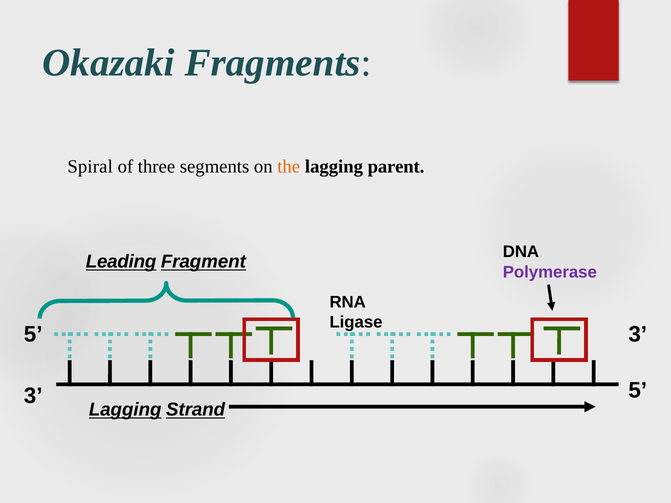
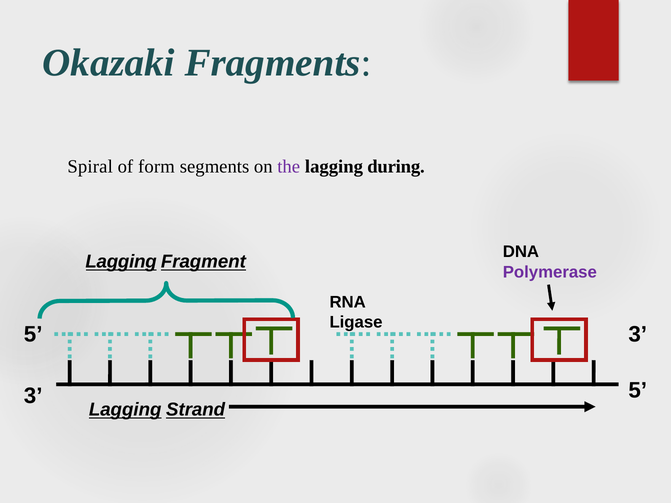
three: three -> form (156, 167)
the colour: orange -> purple (289, 167)
parent: parent -> during (396, 167)
Leading: Leading -> Lagging (121, 262)
